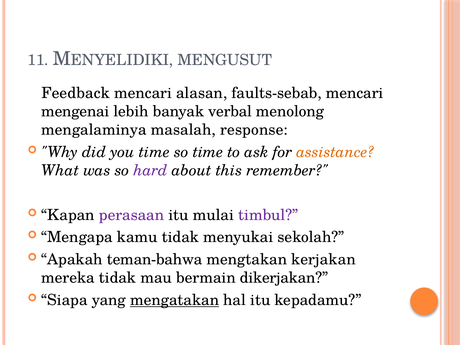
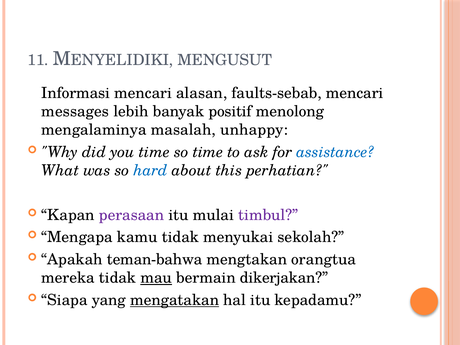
Feedback: Feedback -> Informasi (76, 93)
mengenai: mengenai -> messages (75, 111)
verbal: verbal -> positif (230, 111)
response: response -> unhappy (254, 130)
assistance colour: orange -> blue (335, 152)
hard colour: purple -> blue (151, 170)
remember: remember -> perhatian (287, 170)
kerjakan: kerjakan -> orangtua (324, 259)
mau underline: none -> present (156, 278)
